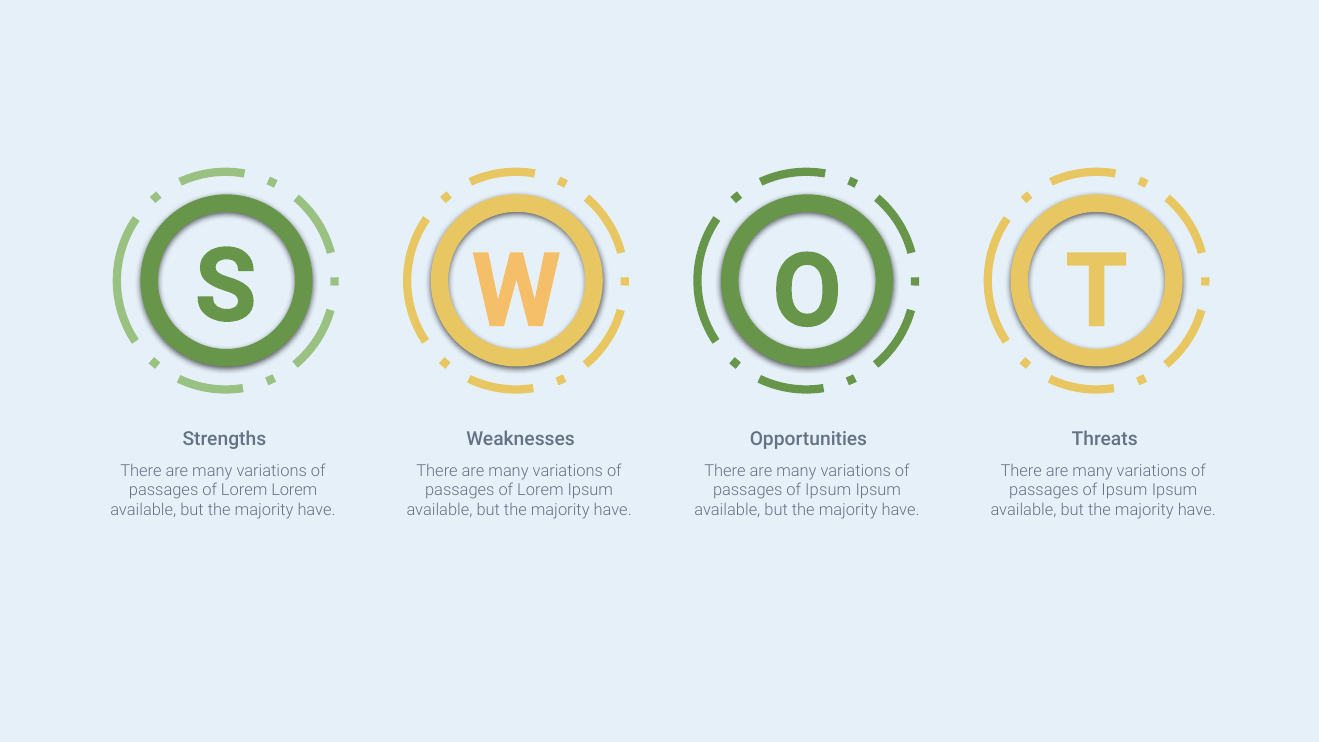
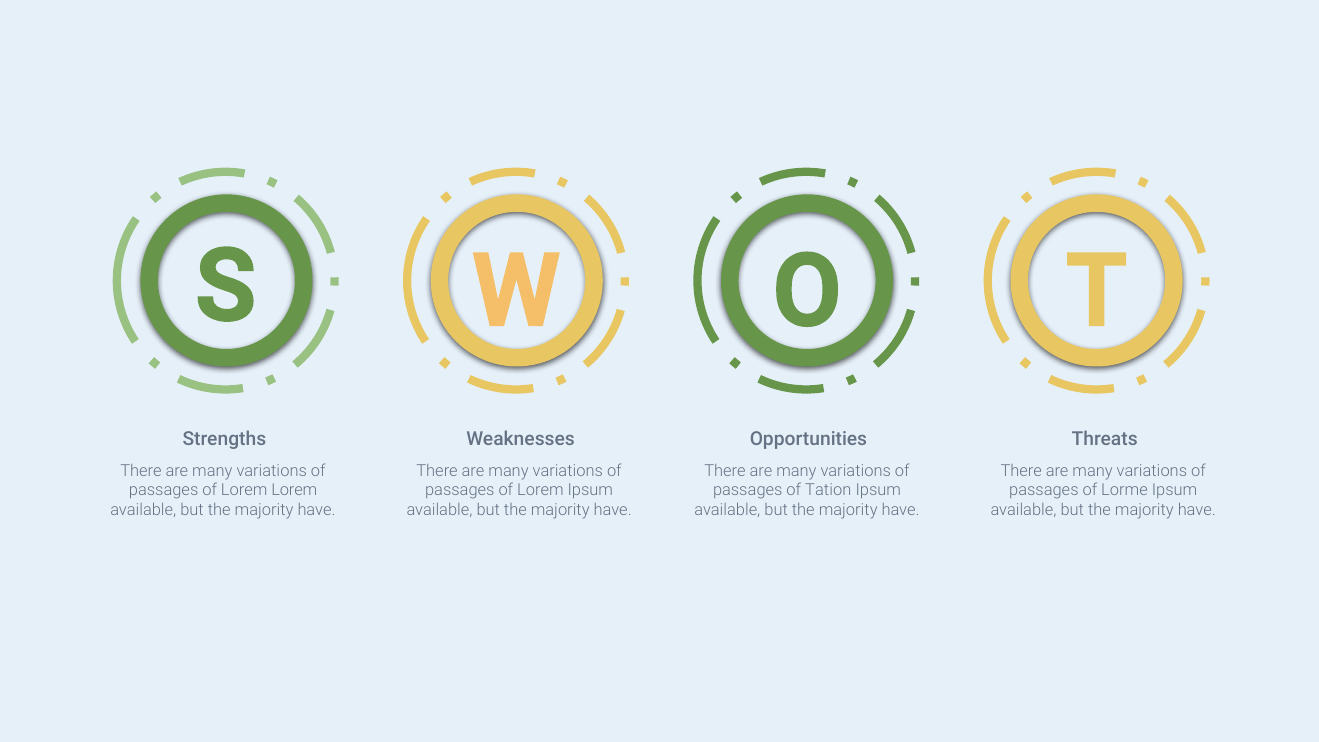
Ipsum: Ipsum -> Tation (828, 490)
Ipsum: Ipsum -> Lorme (1124, 490)
